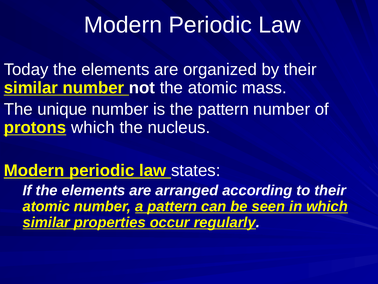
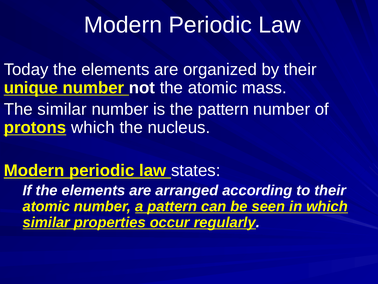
similar: similar -> unique (31, 88)
The unique: unique -> similar (62, 109)
